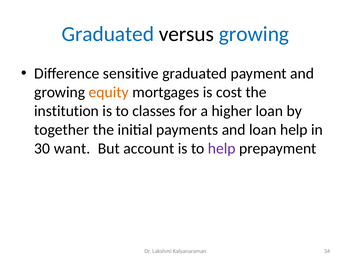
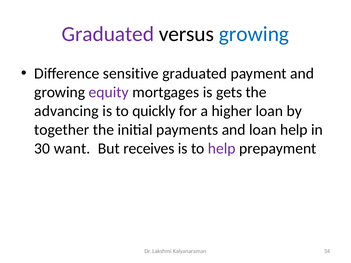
Graduated colour: blue -> purple (108, 34)
equity colour: orange -> purple (109, 92)
cost: cost -> gets (229, 92)
institution: institution -> advancing (67, 111)
classes: classes -> quickly (154, 111)
account: account -> receives (149, 149)
